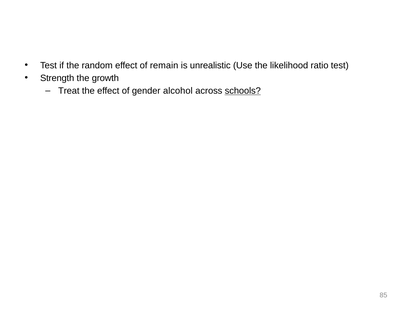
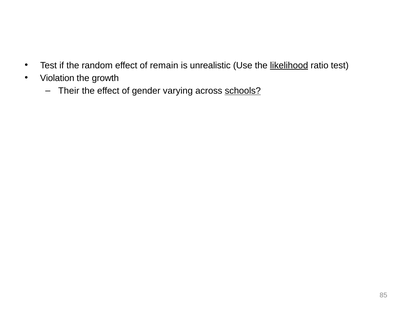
likelihood underline: none -> present (289, 65)
Strength: Strength -> Violation (57, 78)
Treat: Treat -> Their (69, 91)
alcohol: alcohol -> varying (178, 91)
